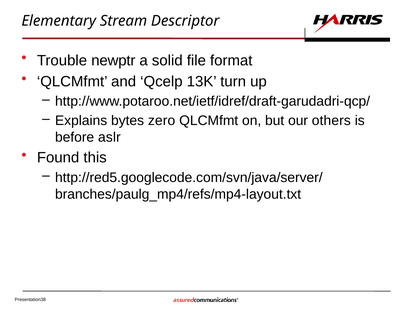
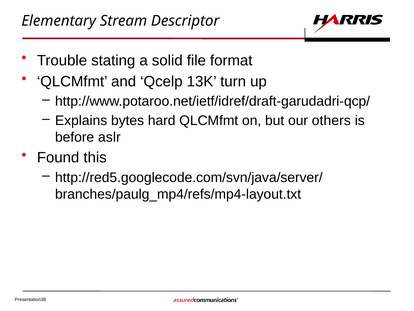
newptr: newptr -> stating (113, 60)
zero: zero -> hard (162, 121)
